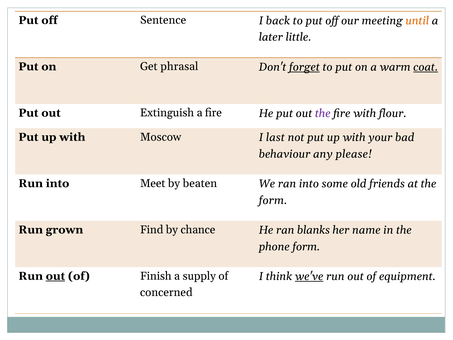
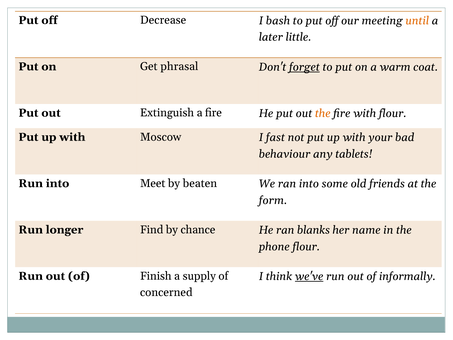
Sentence: Sentence -> Decrease (163, 20)
back: back -> bash (278, 21)
coat underline: present -> none (426, 67)
the colour: purple -> orange (323, 113)
last: last -> fast (275, 137)
please: please -> tablets (354, 154)
grown: grown -> longer (65, 230)
phone form: form -> flour (306, 247)
out underline: present -> none (55, 276)
equipment: equipment -> informally (407, 276)
